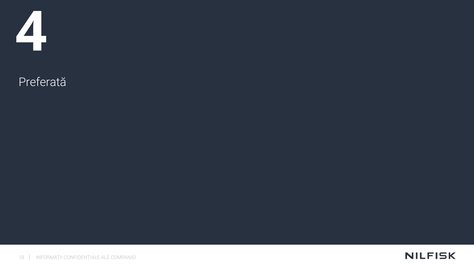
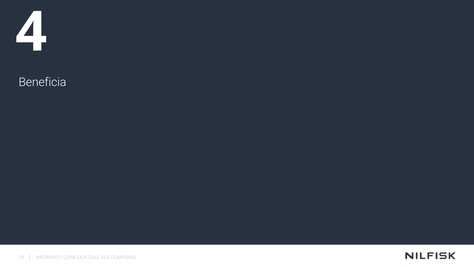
Preferată: Preferată -> Beneficia (42, 82)
